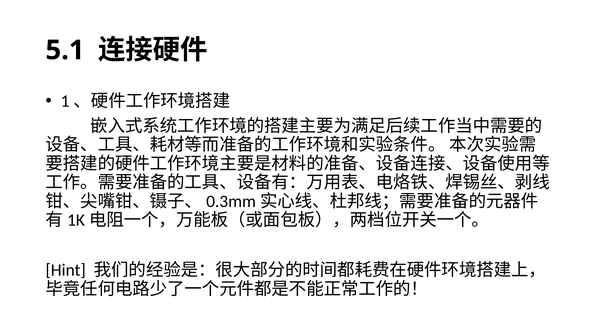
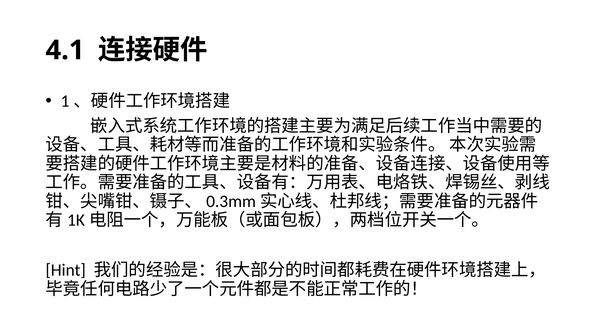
5.1: 5.1 -> 4.1 (65, 50)
